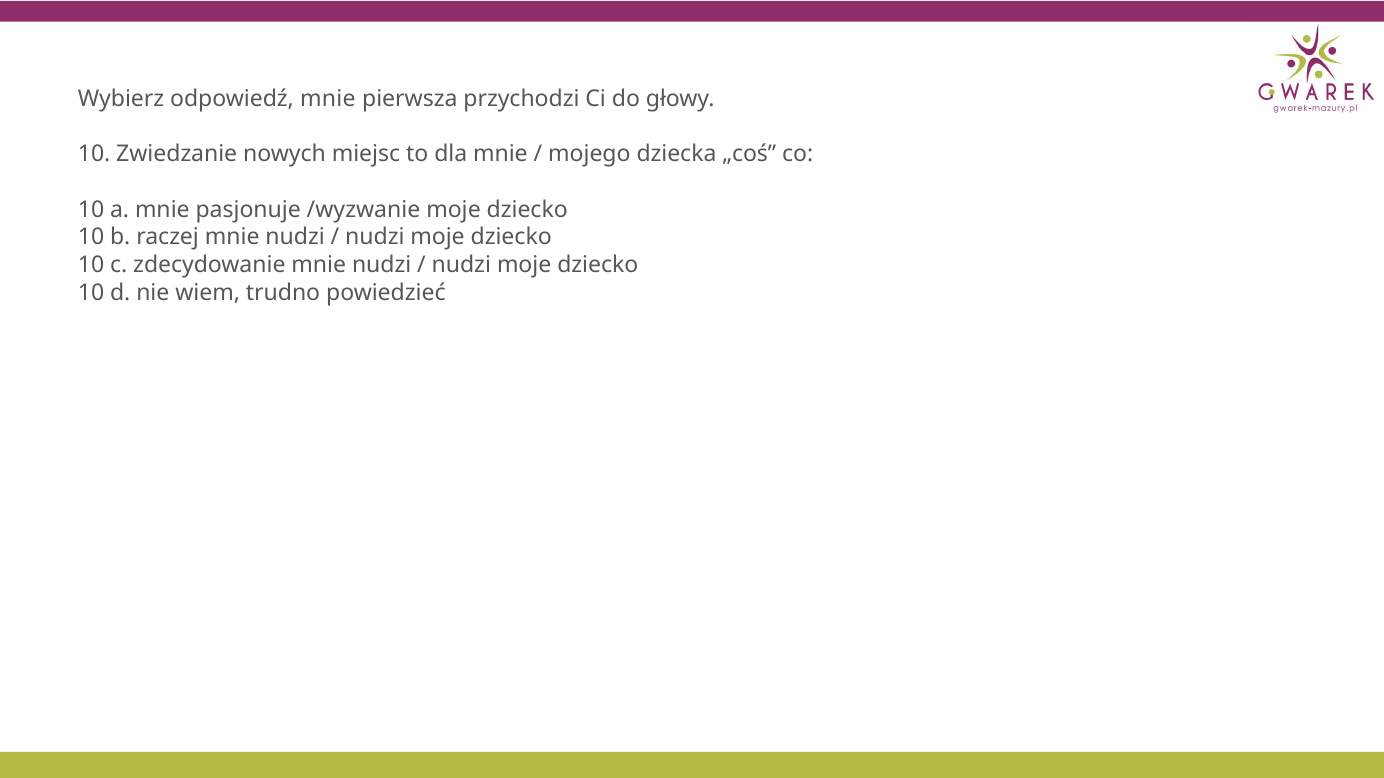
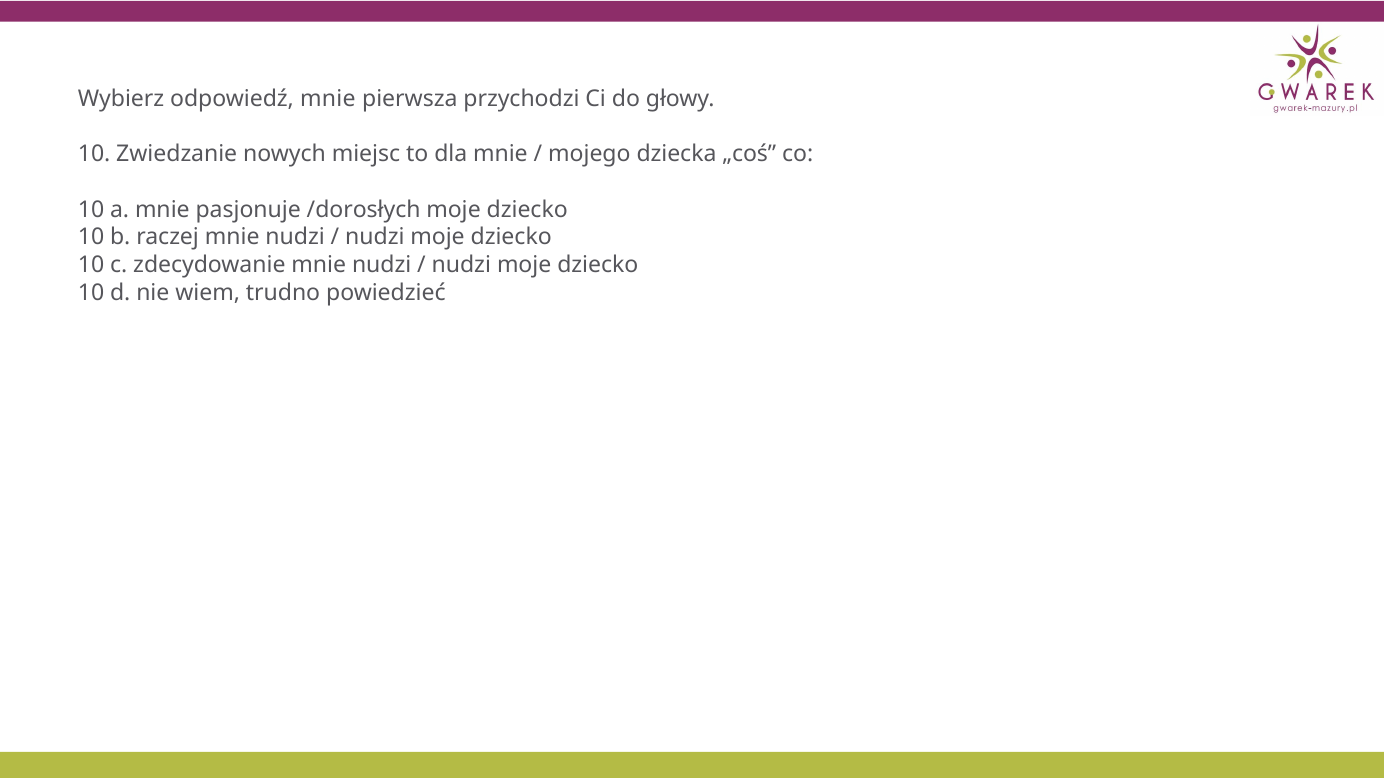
/wyzwanie: /wyzwanie -> /dorosłych (364, 210)
